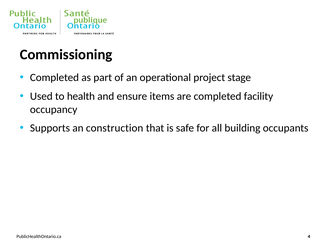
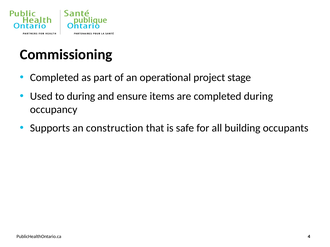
to health: health -> during (81, 96)
completed facility: facility -> during (258, 96)
